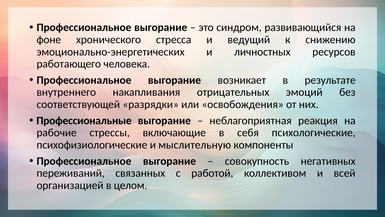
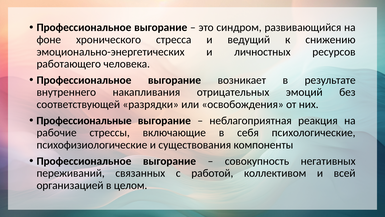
мыслительную: мыслительную -> существования (195, 145)
